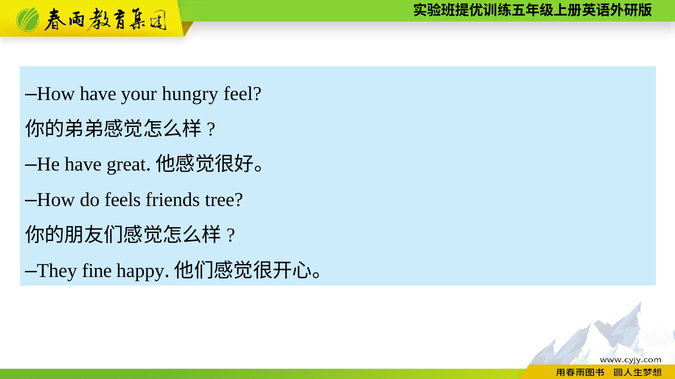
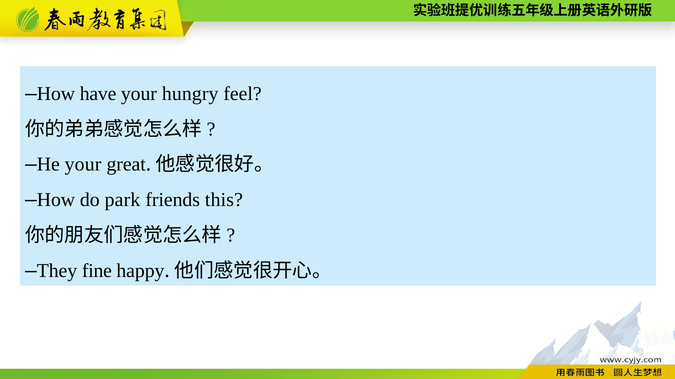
—He have: have -> your (83, 165)
feels: feels -> park (122, 200)
tree: tree -> this (224, 200)
